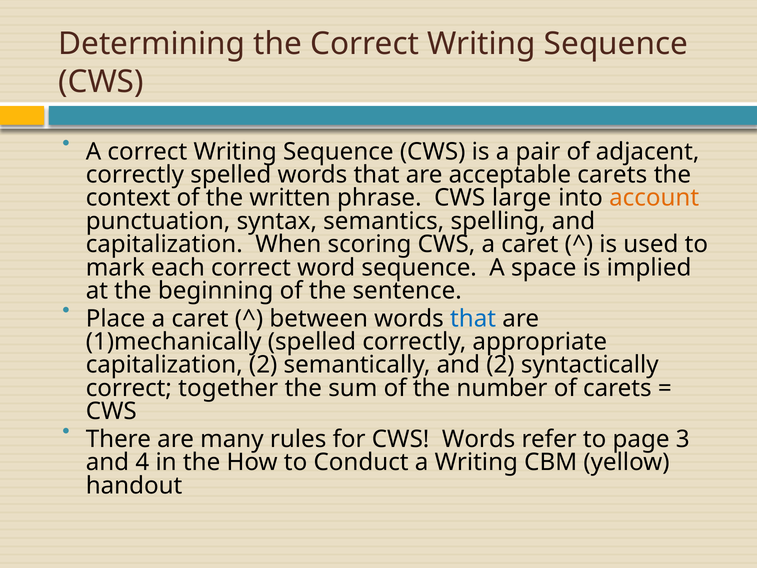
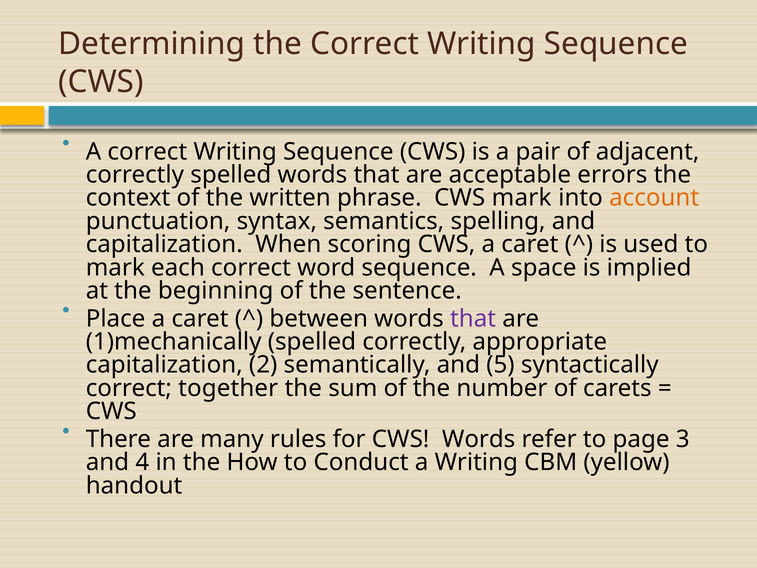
acceptable carets: carets -> errors (612, 175)
CWS large: large -> mark (522, 198)
that colour: blue -> purple (473, 318)
and 2: 2 -> 5 (500, 365)
